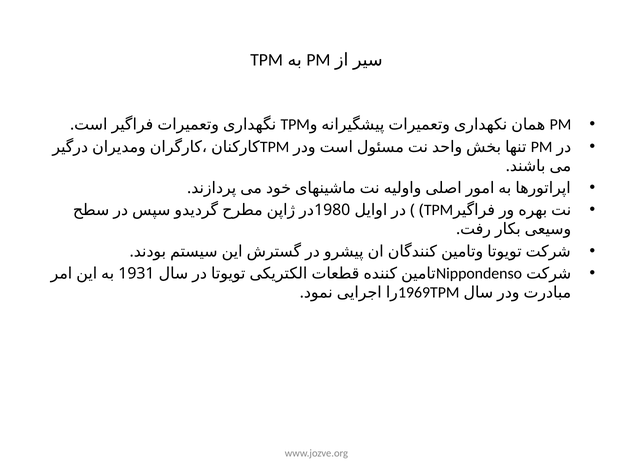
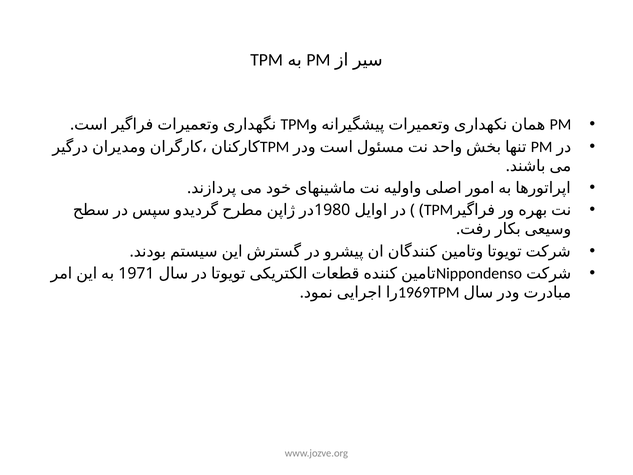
1931: 1931 -> 1971 (136, 273)
